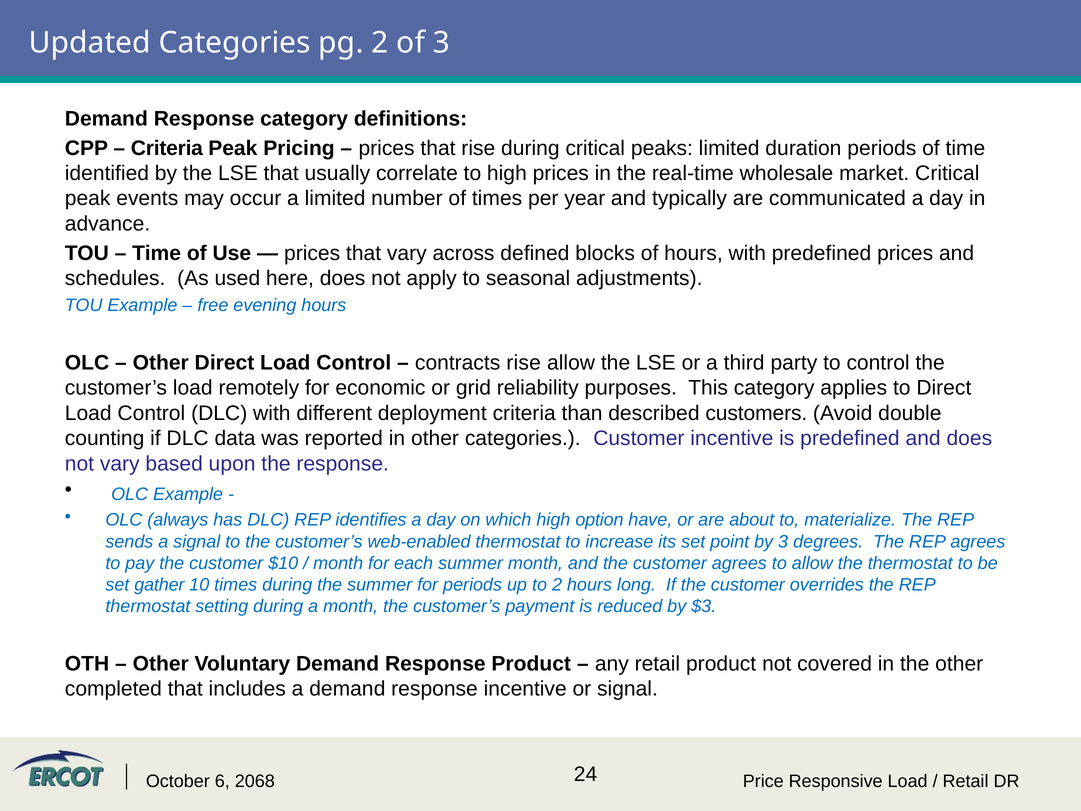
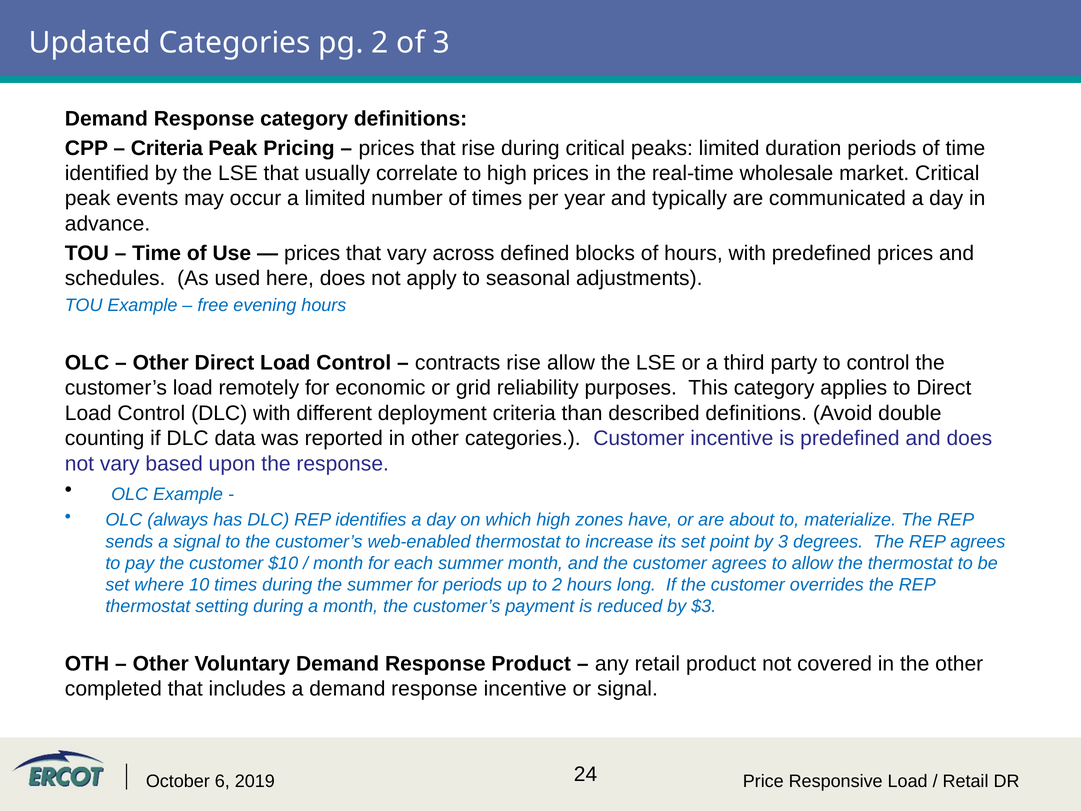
described customers: customers -> definitions (756, 413)
option: option -> zones (599, 520)
gather: gather -> where (159, 585)
2068: 2068 -> 2019 (255, 781)
